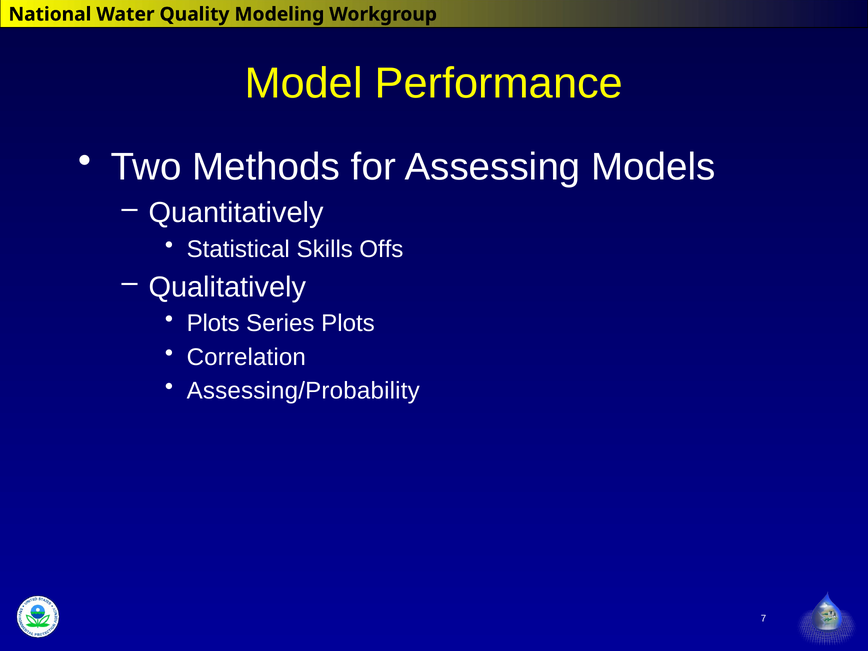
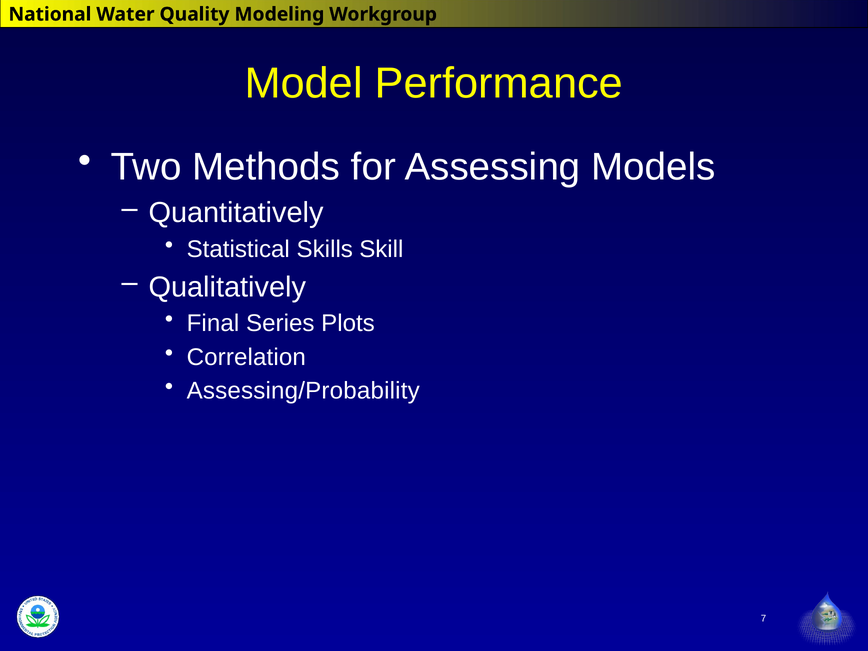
Offs: Offs -> Skill (381, 249)
Plots: Plots -> Final (213, 323)
